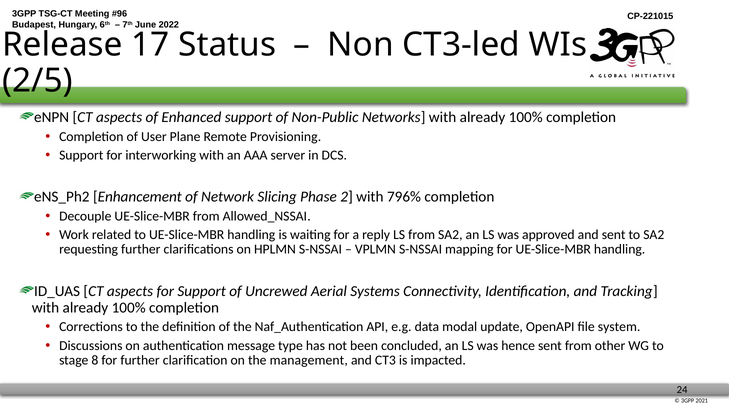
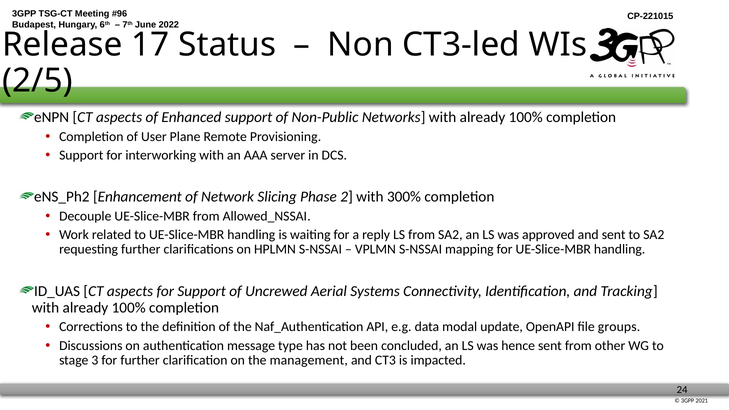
796%: 796% -> 300% (404, 197)
system: system -> groups (619, 327)
8: 8 -> 3 (95, 360)
